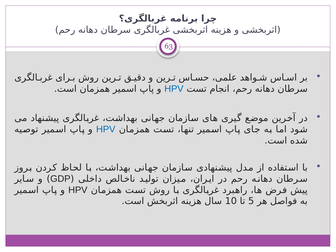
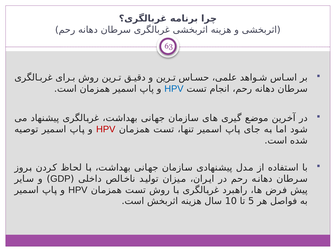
HPV colour: blue -> red (106, 129)
